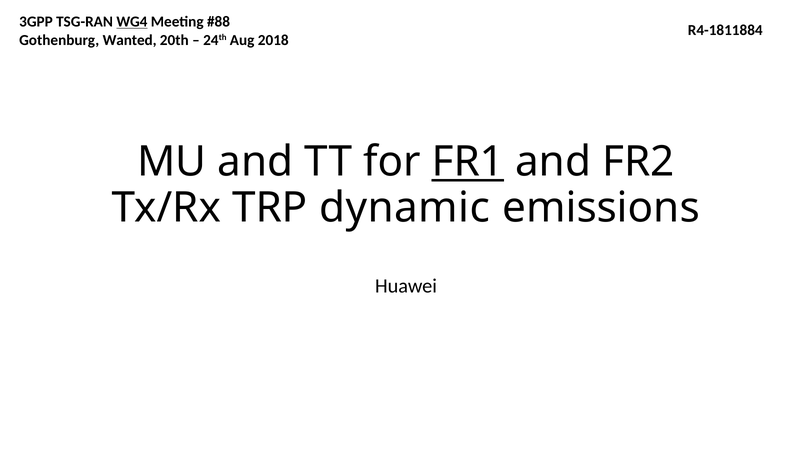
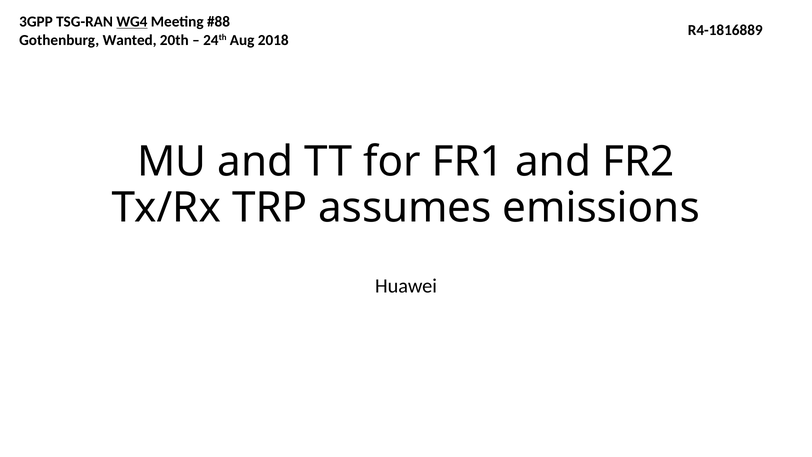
R4-1811884: R4-1811884 -> R4-1816889 (725, 30)
FR1 underline: present -> none (468, 162)
dynamic: dynamic -> assumes (405, 208)
